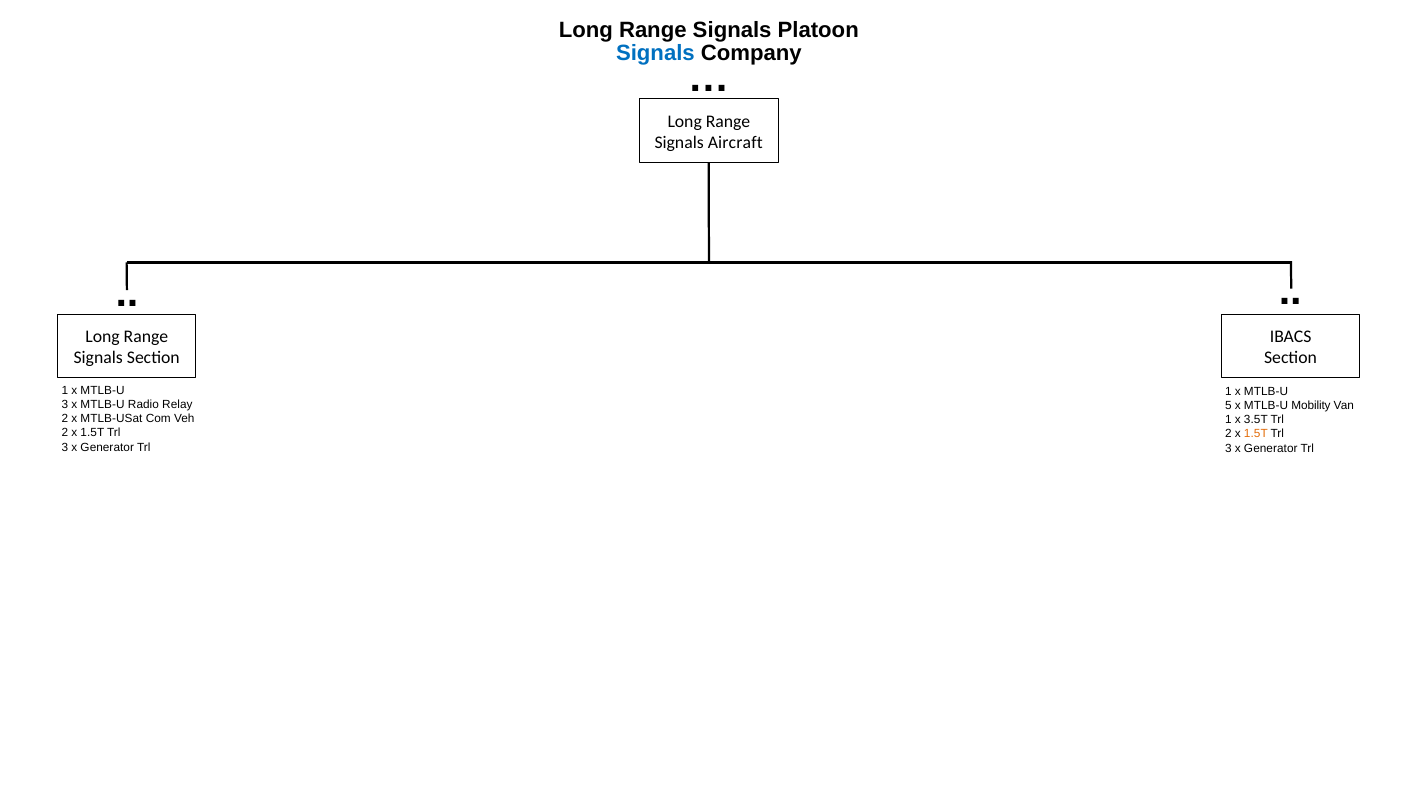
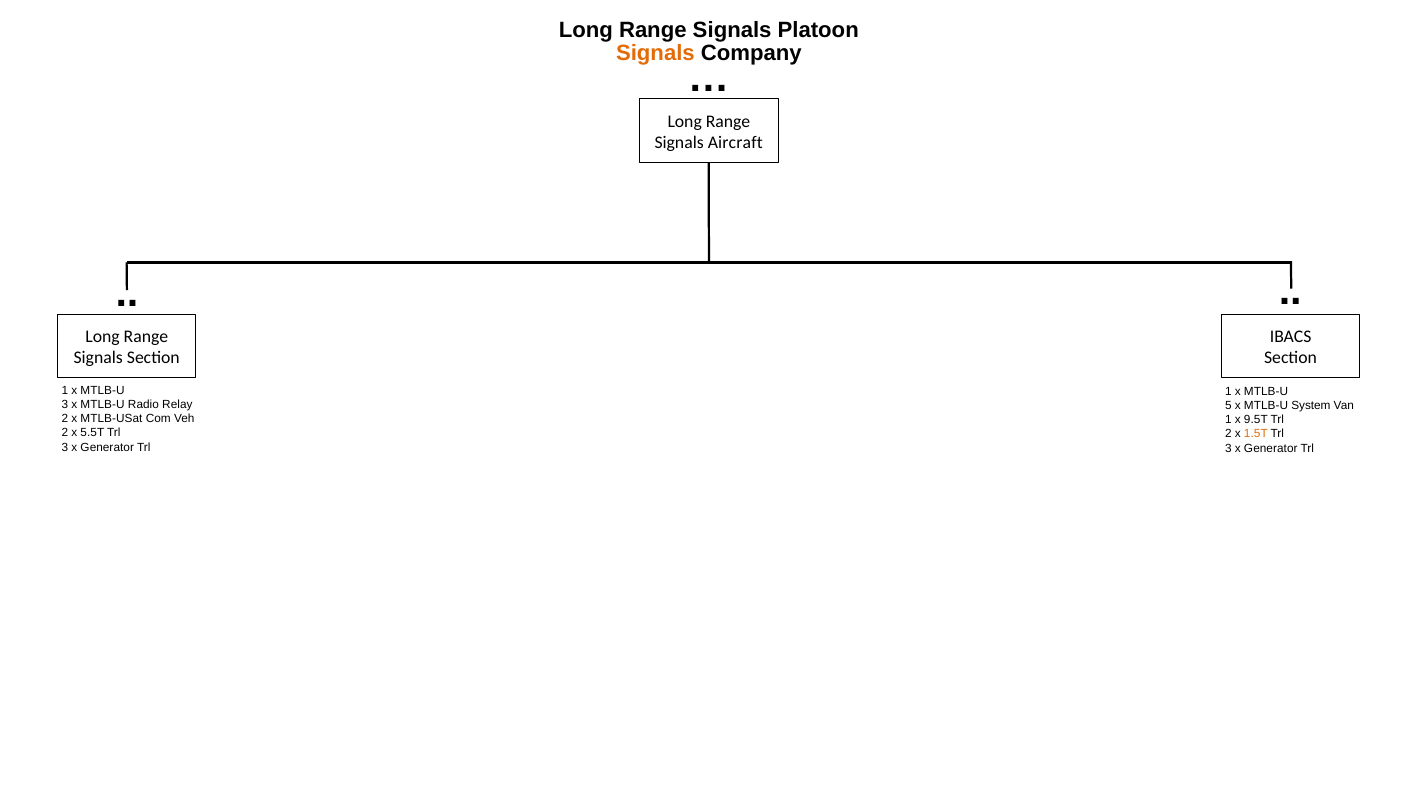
Signals colour: blue -> orange (655, 54)
Mobility: Mobility -> System (1311, 406)
3.5T: 3.5T -> 9.5T (1256, 420)
1.5T: 1.5T -> 5.5T (92, 433)
